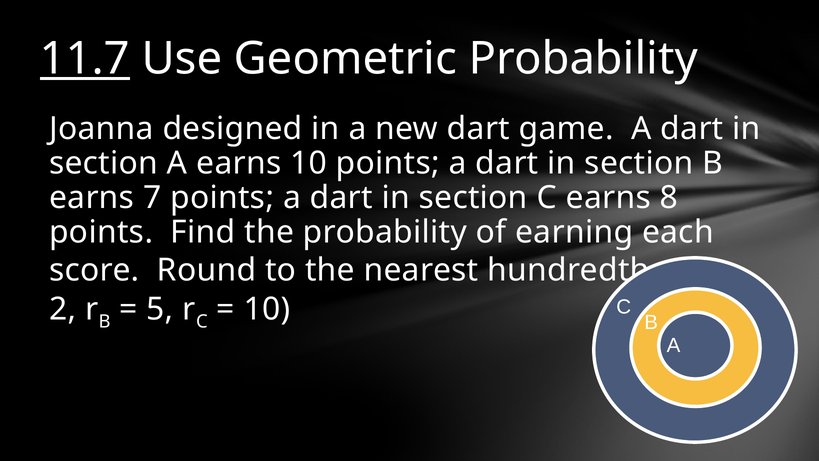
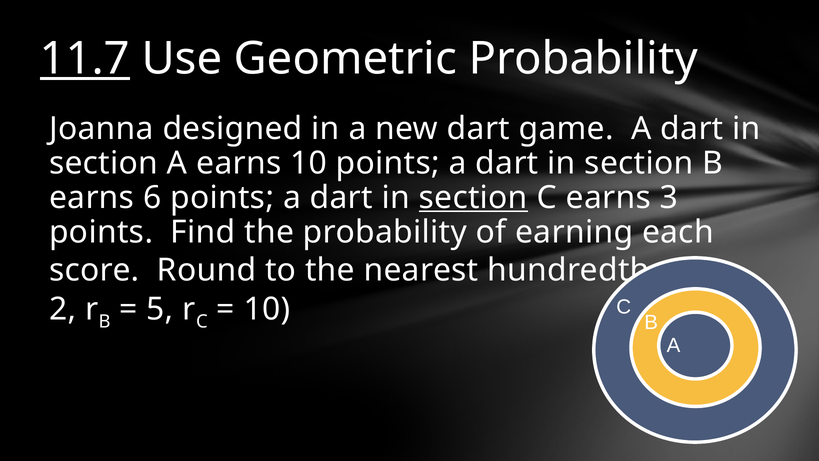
7: 7 -> 6 (152, 197)
section underline: none -> present (473, 197)
8: 8 -> 3 (669, 197)
